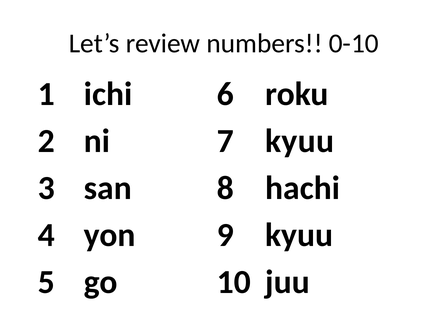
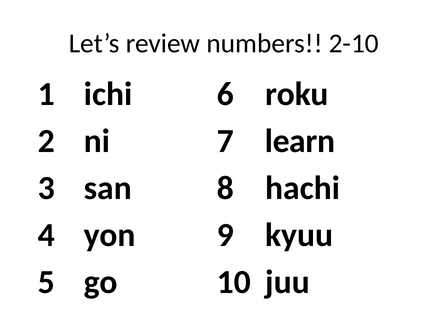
0-10: 0-10 -> 2-10 (354, 43)
kyuu: kyuu -> learn (300, 141)
